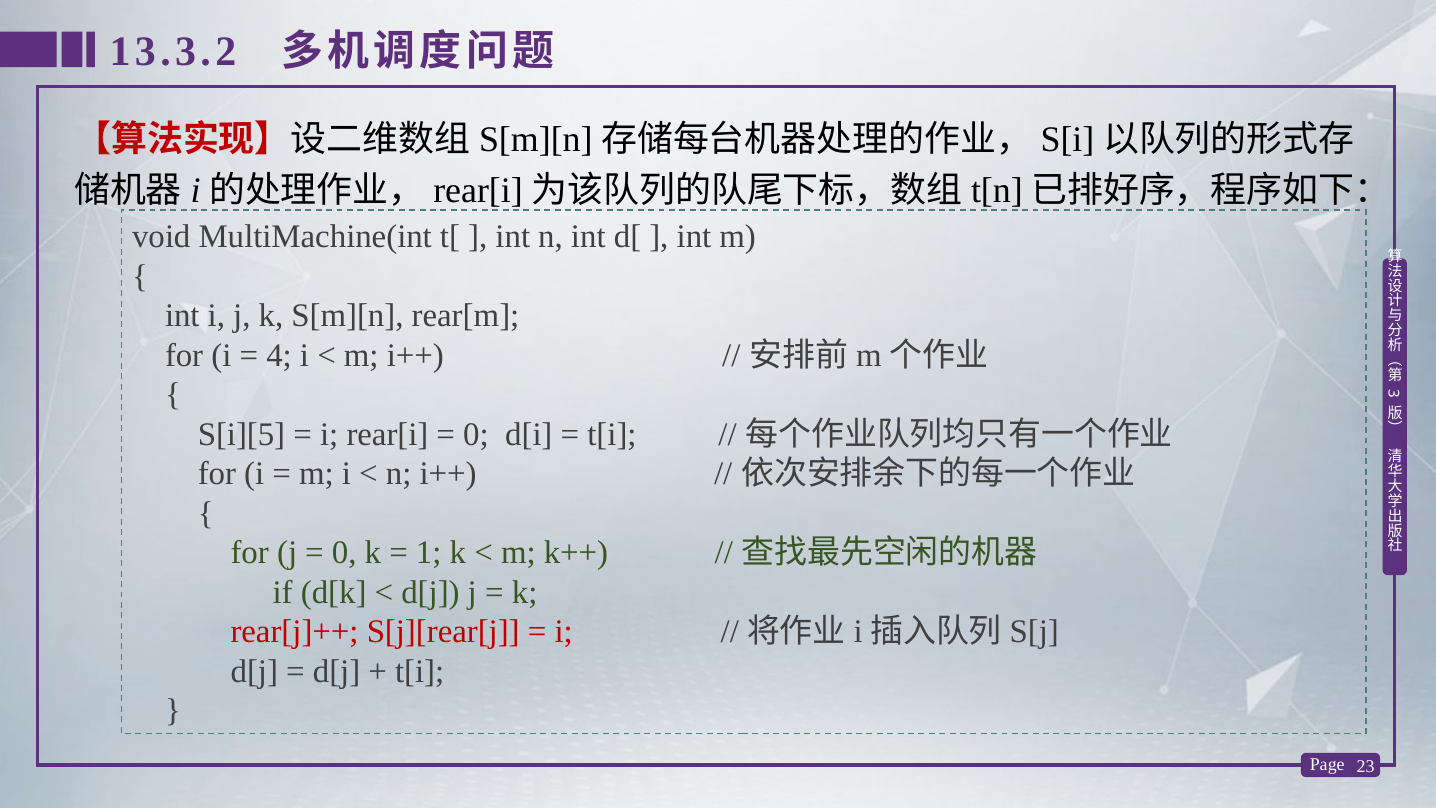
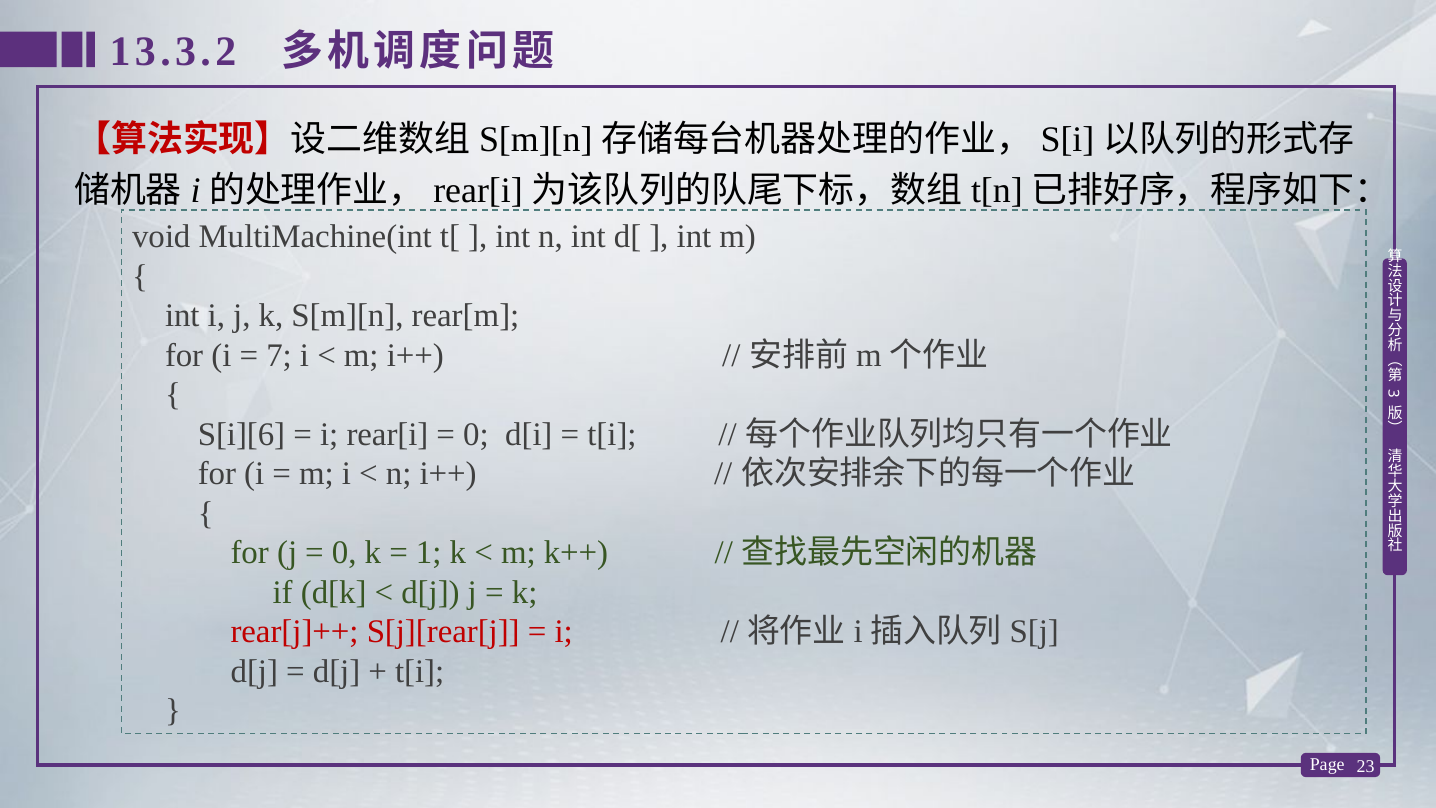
4: 4 -> 7 (279, 355)
S[i][5: S[i][5 -> S[i][6 (242, 434)
